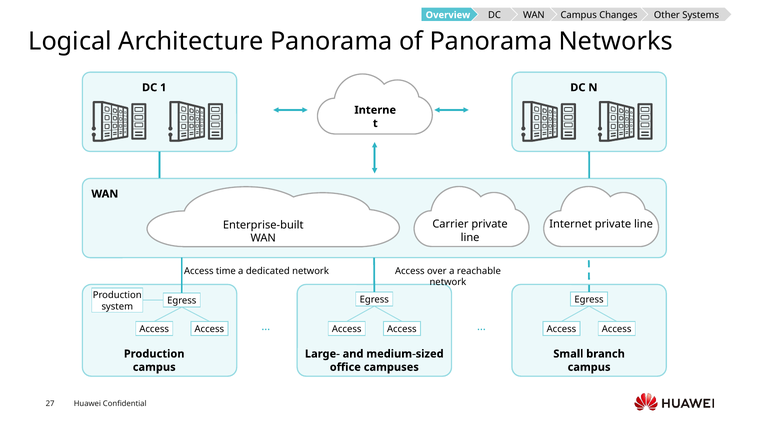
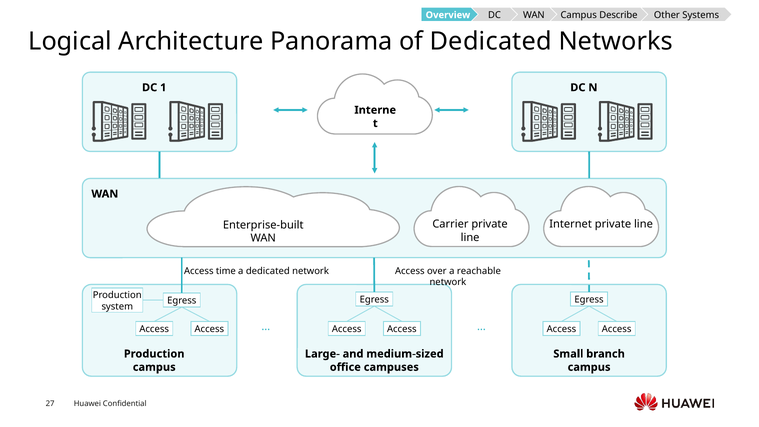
Changes: Changes -> Describe (618, 15)
of Panorama: Panorama -> Dedicated (491, 41)
